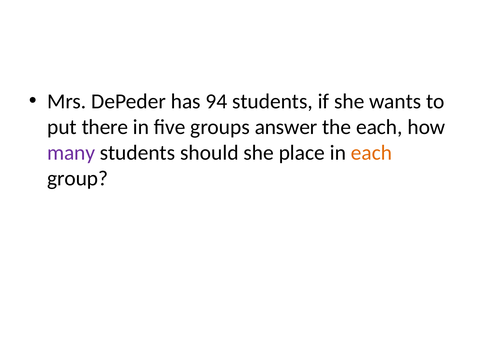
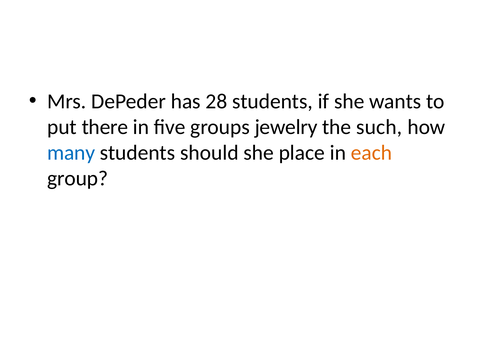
94: 94 -> 28 (216, 101)
answer: answer -> jewelry (286, 127)
the each: each -> such (379, 127)
many colour: purple -> blue (71, 153)
